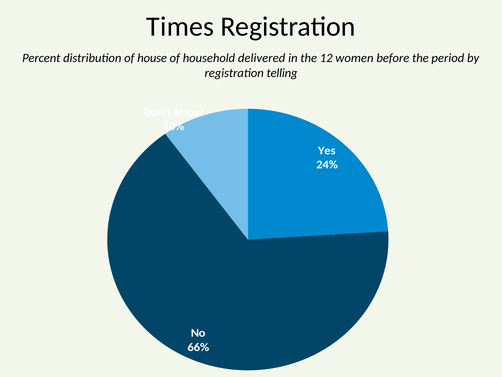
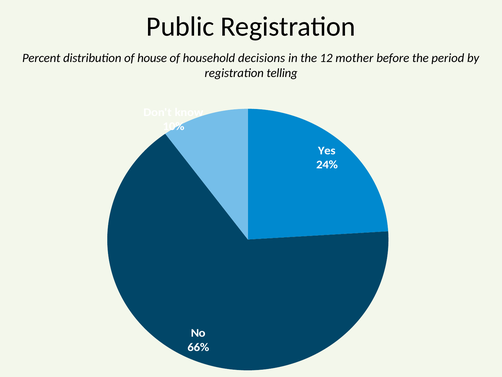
Times: Times -> Public (180, 27)
delivered: delivered -> decisions (262, 58)
women: women -> mother (354, 58)
